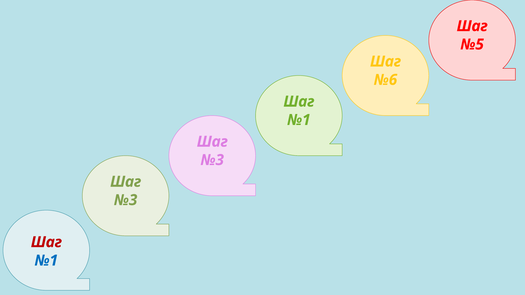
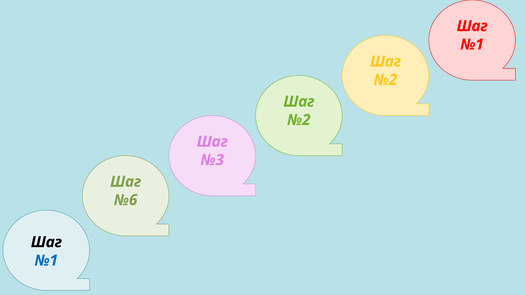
№5: №5 -> №1 (472, 44)
№6: №6 -> №2 (385, 80)
№1: №1 -> №2 (299, 120)
№3: №3 -> №6 (126, 200)
Шаг colour: red -> black (46, 242)
